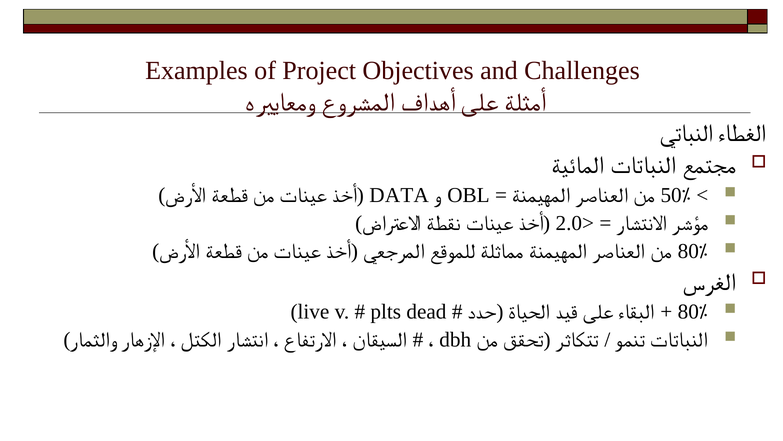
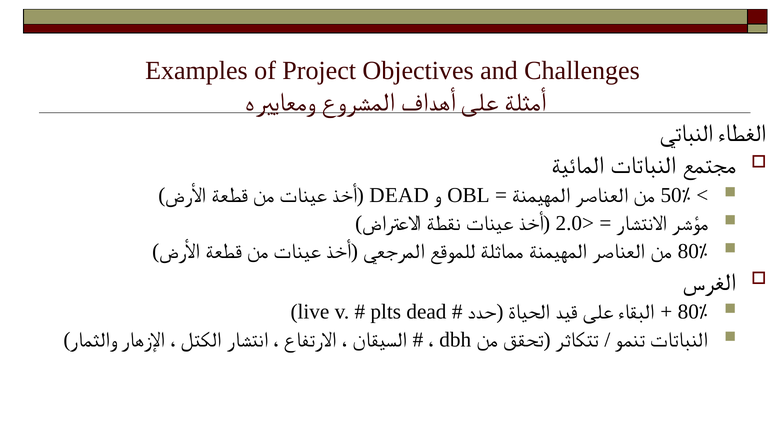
DATA: DATA -> DEAD (399, 195)
